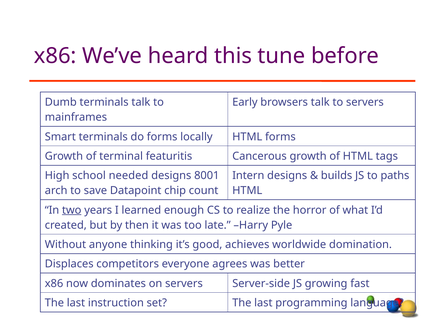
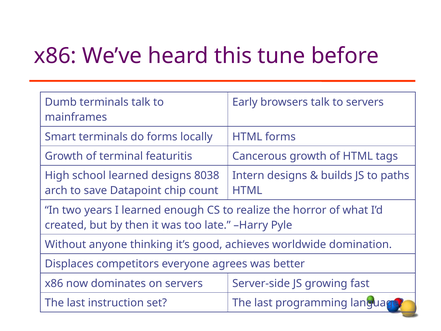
school needed: needed -> learned (129, 175)
8001: 8001 -> 8038 (207, 175)
two underline: present -> none (72, 210)
